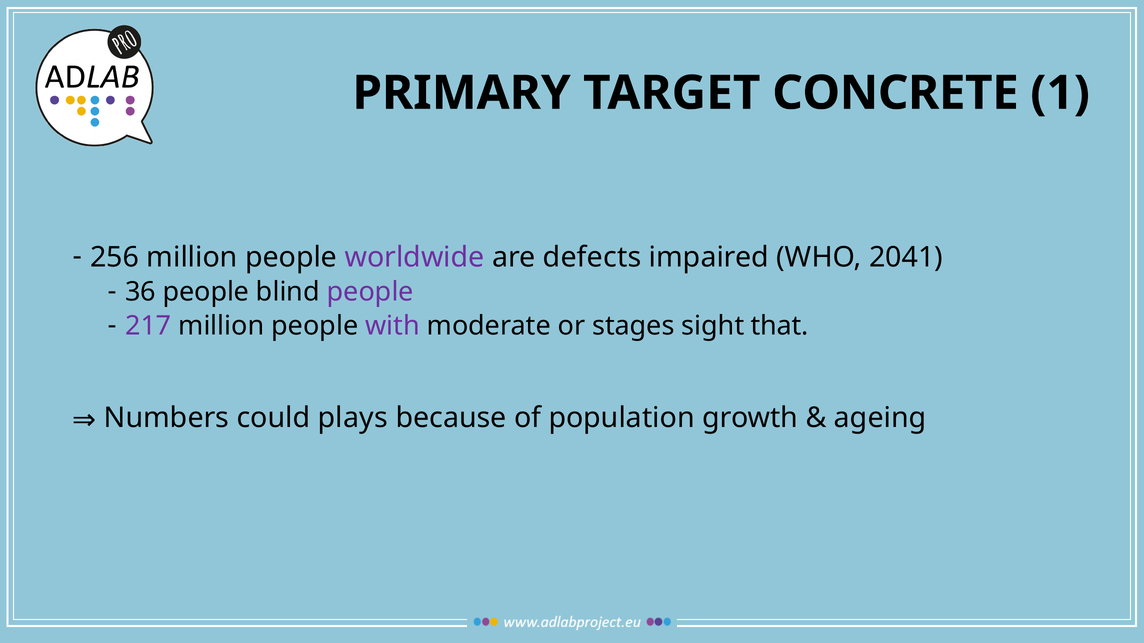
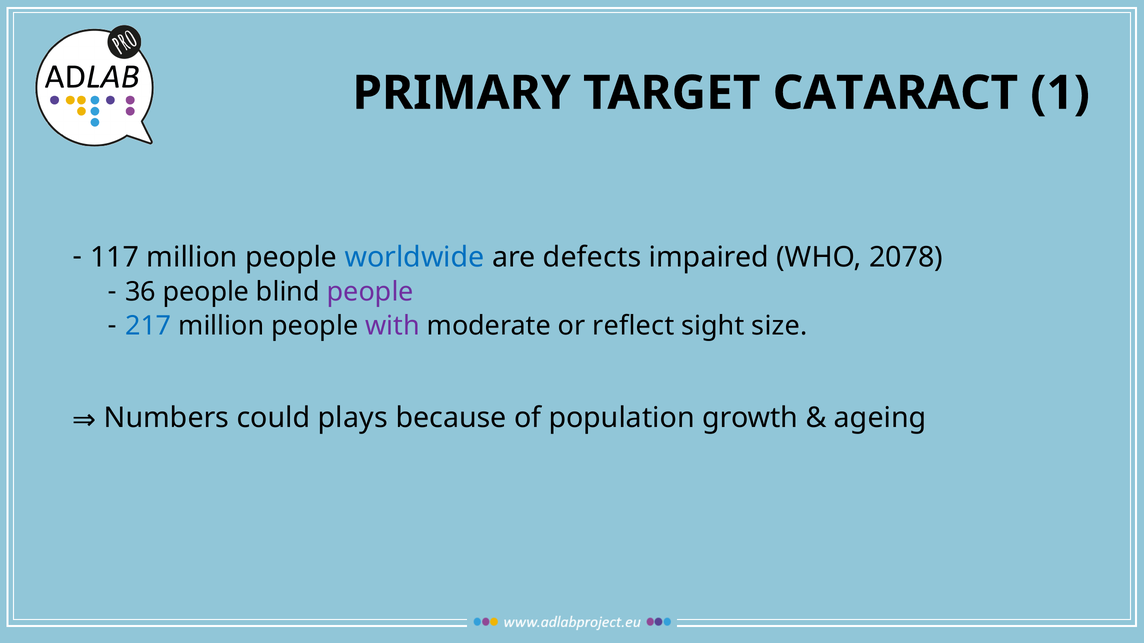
CONCRETE: CONCRETE -> CATARACT (895, 93)
256: 256 -> 117 (115, 257)
worldwide colour: purple -> blue (415, 257)
2041: 2041 -> 2078 (906, 257)
217 colour: purple -> blue (148, 326)
stages: stages -> reflect (633, 326)
that: that -> size (779, 326)
